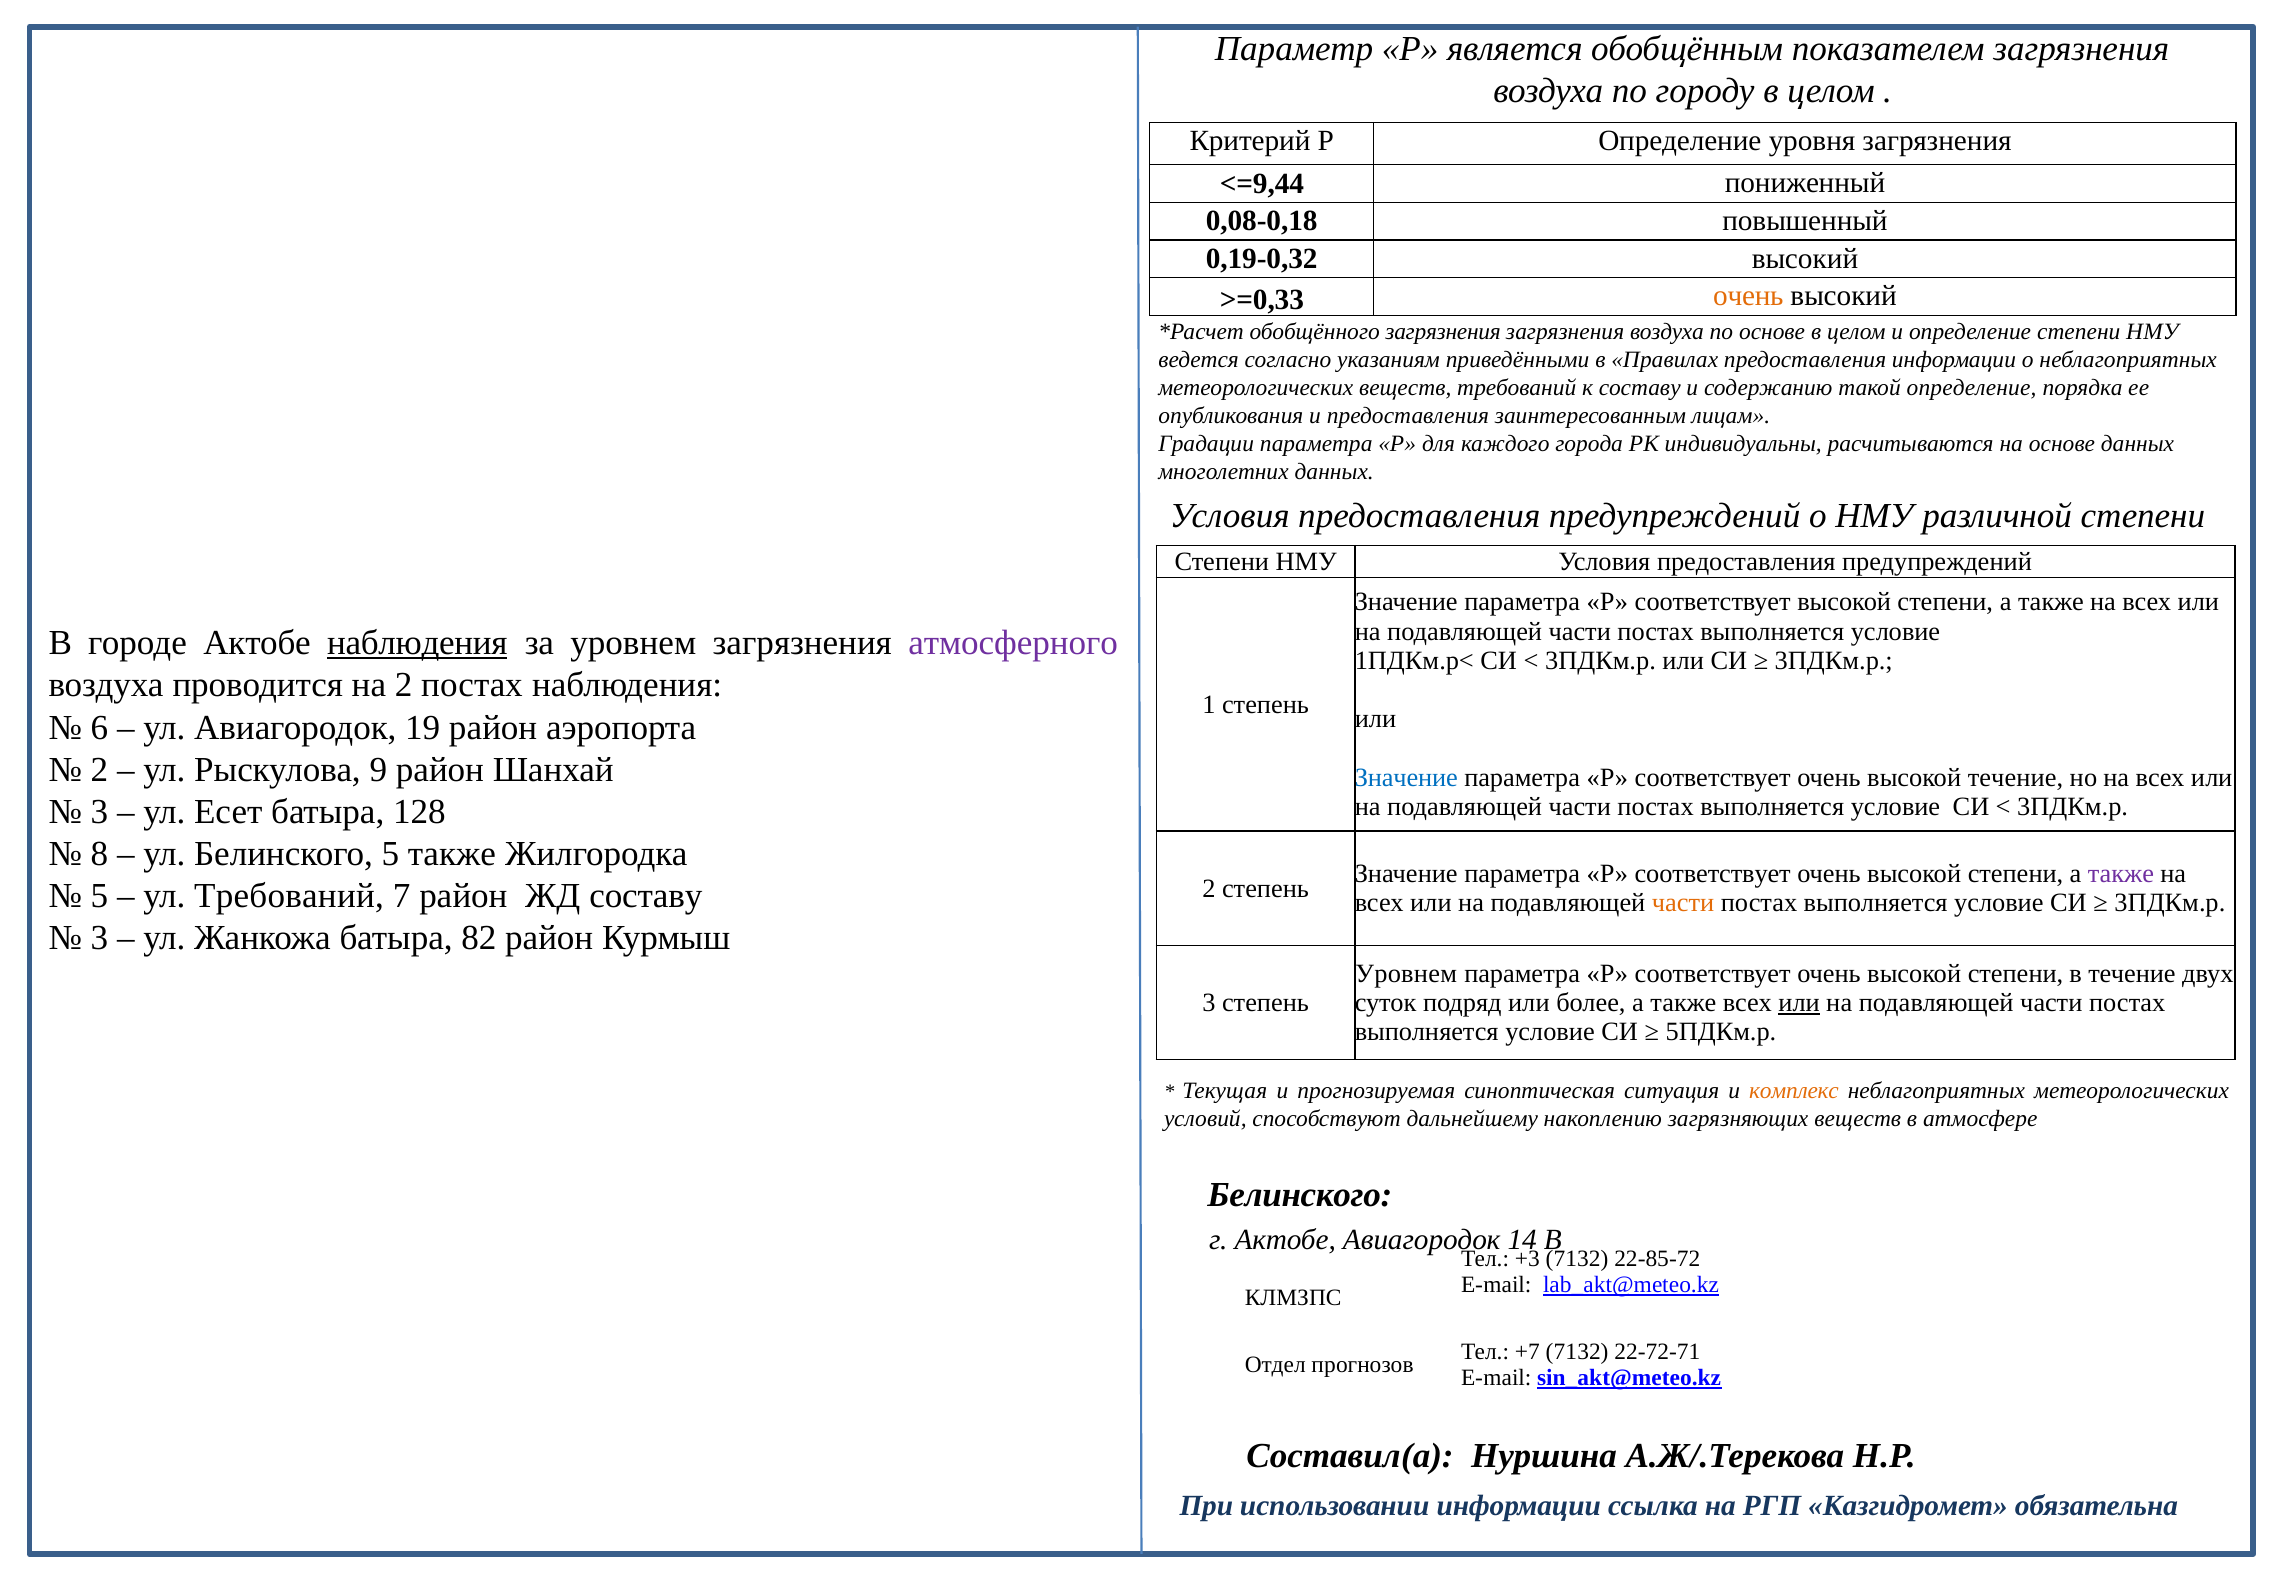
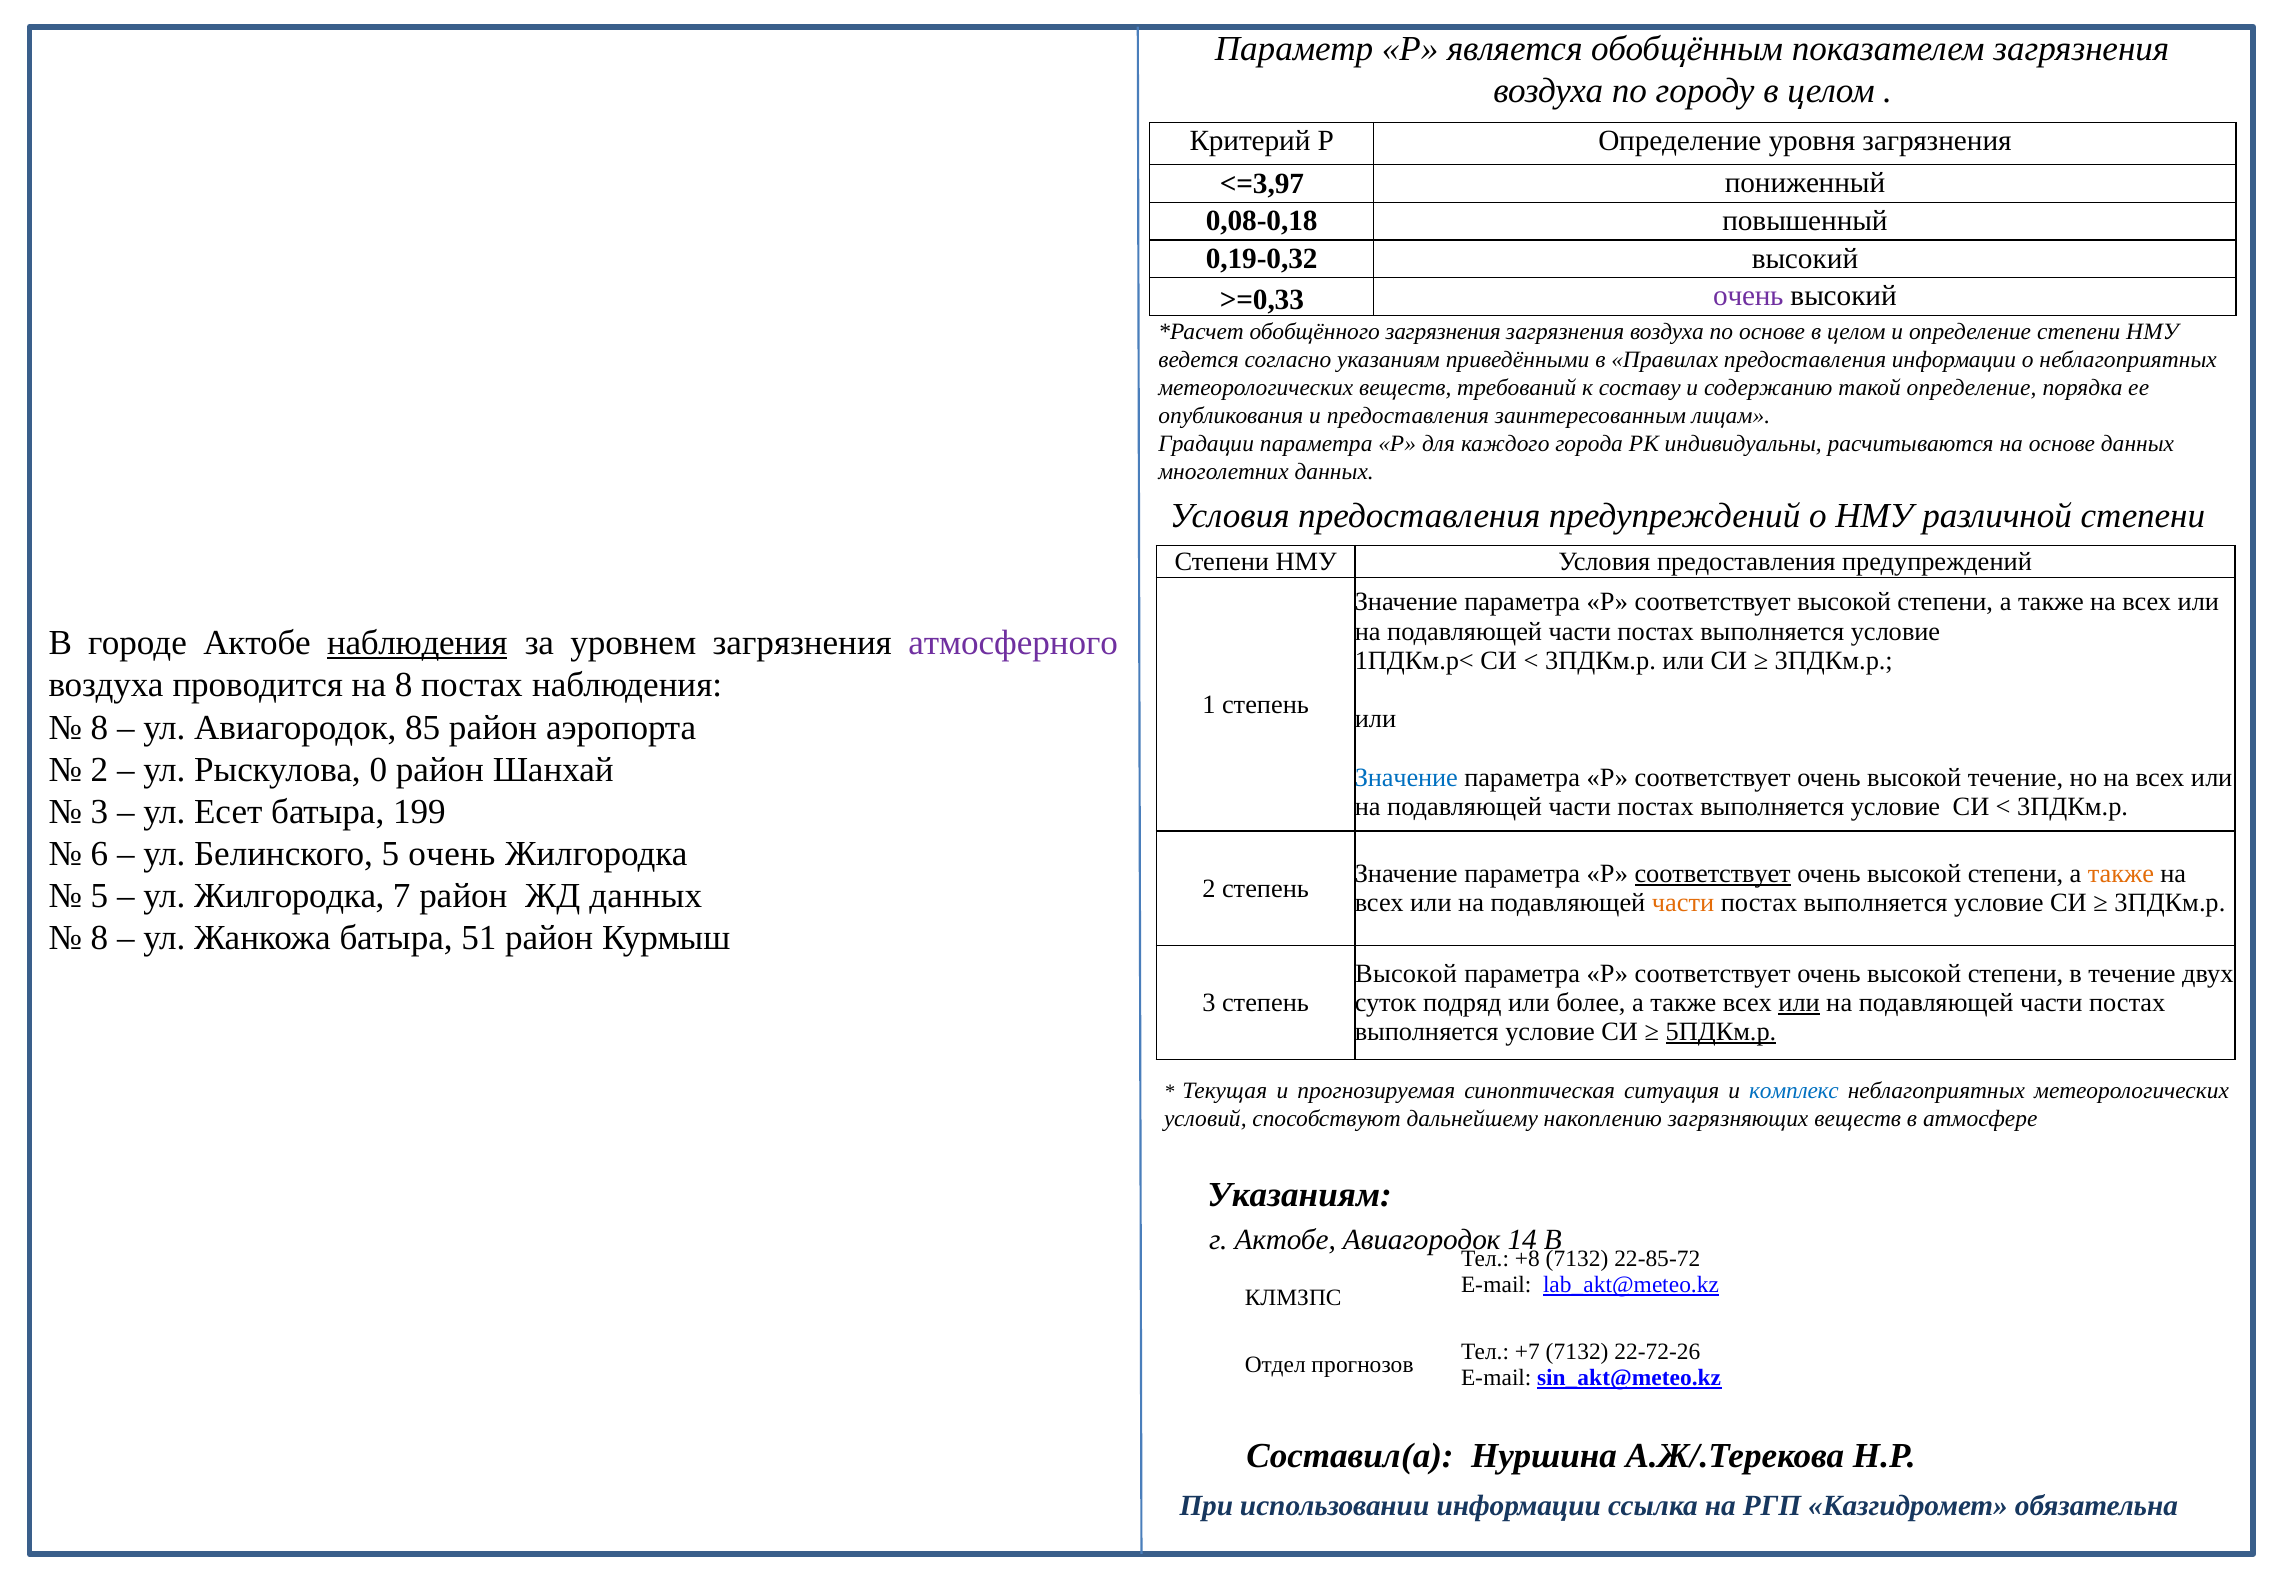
<=9,44: <=9,44 -> <=3,97 (1262, 184)
очень colour: orange -> purple (1748, 296)
на 2: 2 -> 8 (404, 685)
6: 6 -> 8 (99, 727)
19: 19 -> 85 (423, 727)
9: 9 -> 0 (378, 769)
128: 128 -> 199 (419, 812)
8: 8 -> 6 (99, 854)
5 также: также -> очень (452, 854)
соответствует underline: none -> present (1713, 873)
также colour: purple -> orange (2121, 873)
ул Требований: Требований -> Жилгородка (289, 896)
ЖД составу: составу -> данных (646, 896)
3: 3 -> 8 (99, 938)
82: 82 -> 51 (479, 938)
Уровнем: Уровнем -> Высокой (1406, 973)
5ПДКм.р underline: none -> present (1721, 1031)
комплекс colour: orange -> blue (1794, 1091)
Белинского: Белинского -> Указаниям (1300, 1195)
+3: +3 -> +8 (1527, 1258)
22-72-71: 22-72-71 -> 22-72-26 (1657, 1351)
